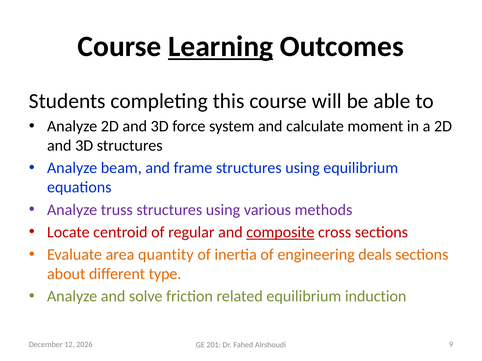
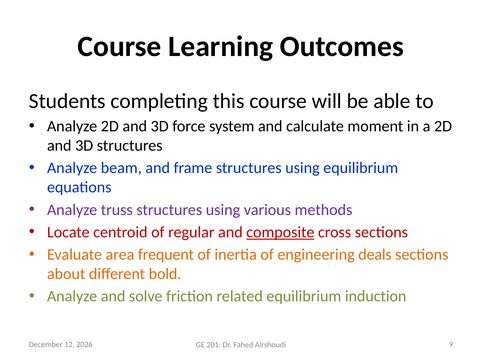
Learning underline: present -> none (221, 47)
quantity: quantity -> frequent (166, 255)
type: type -> bold (165, 274)
